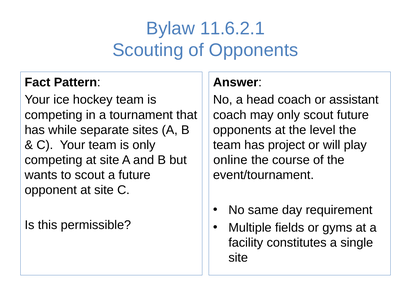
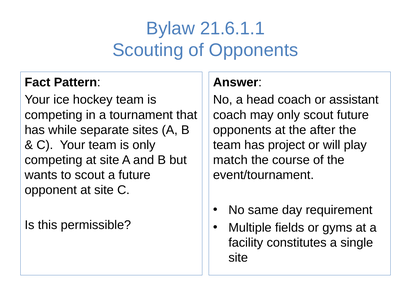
11.6.2.1: 11.6.2.1 -> 21.6.1.1 (232, 28)
level: level -> after (323, 130)
online: online -> match (230, 160)
